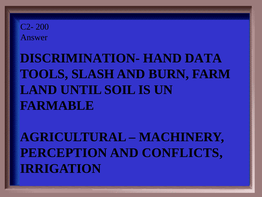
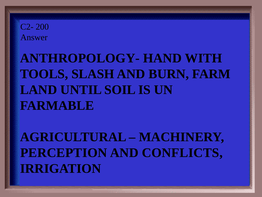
DISCRIMINATION-: DISCRIMINATION- -> ANTHROPOLOGY- (80, 58)
DATA: DATA -> WITH (203, 58)
